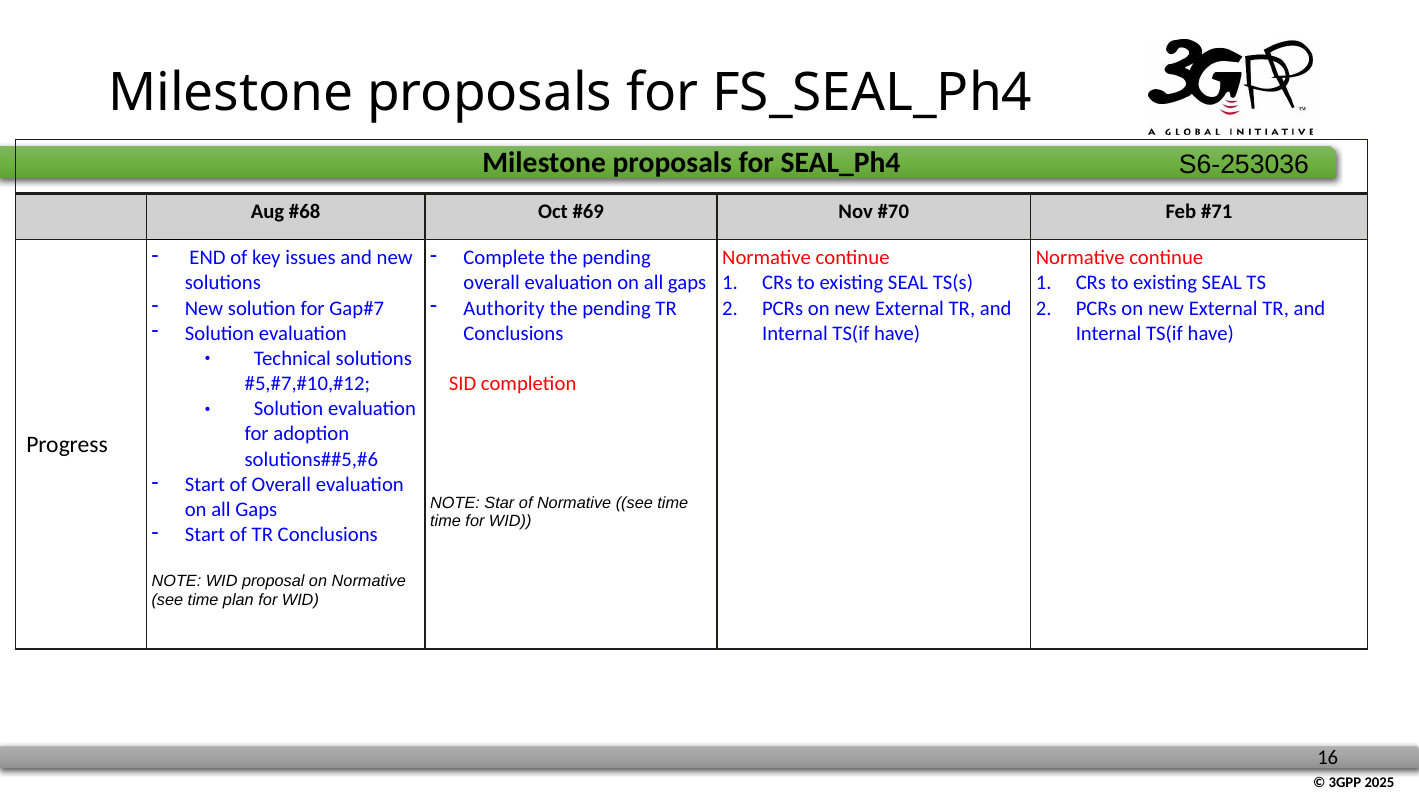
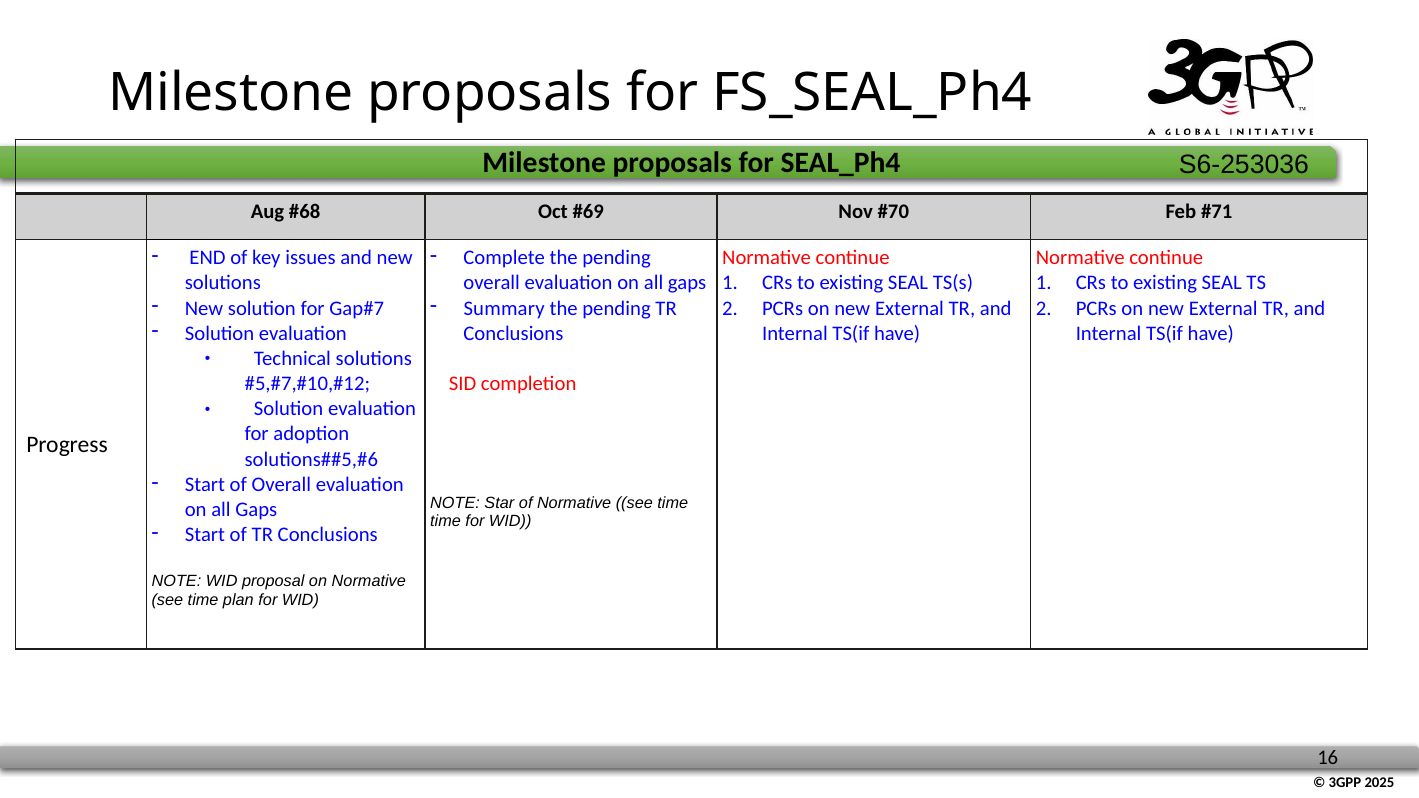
Authority: Authority -> Summary (504, 308)
